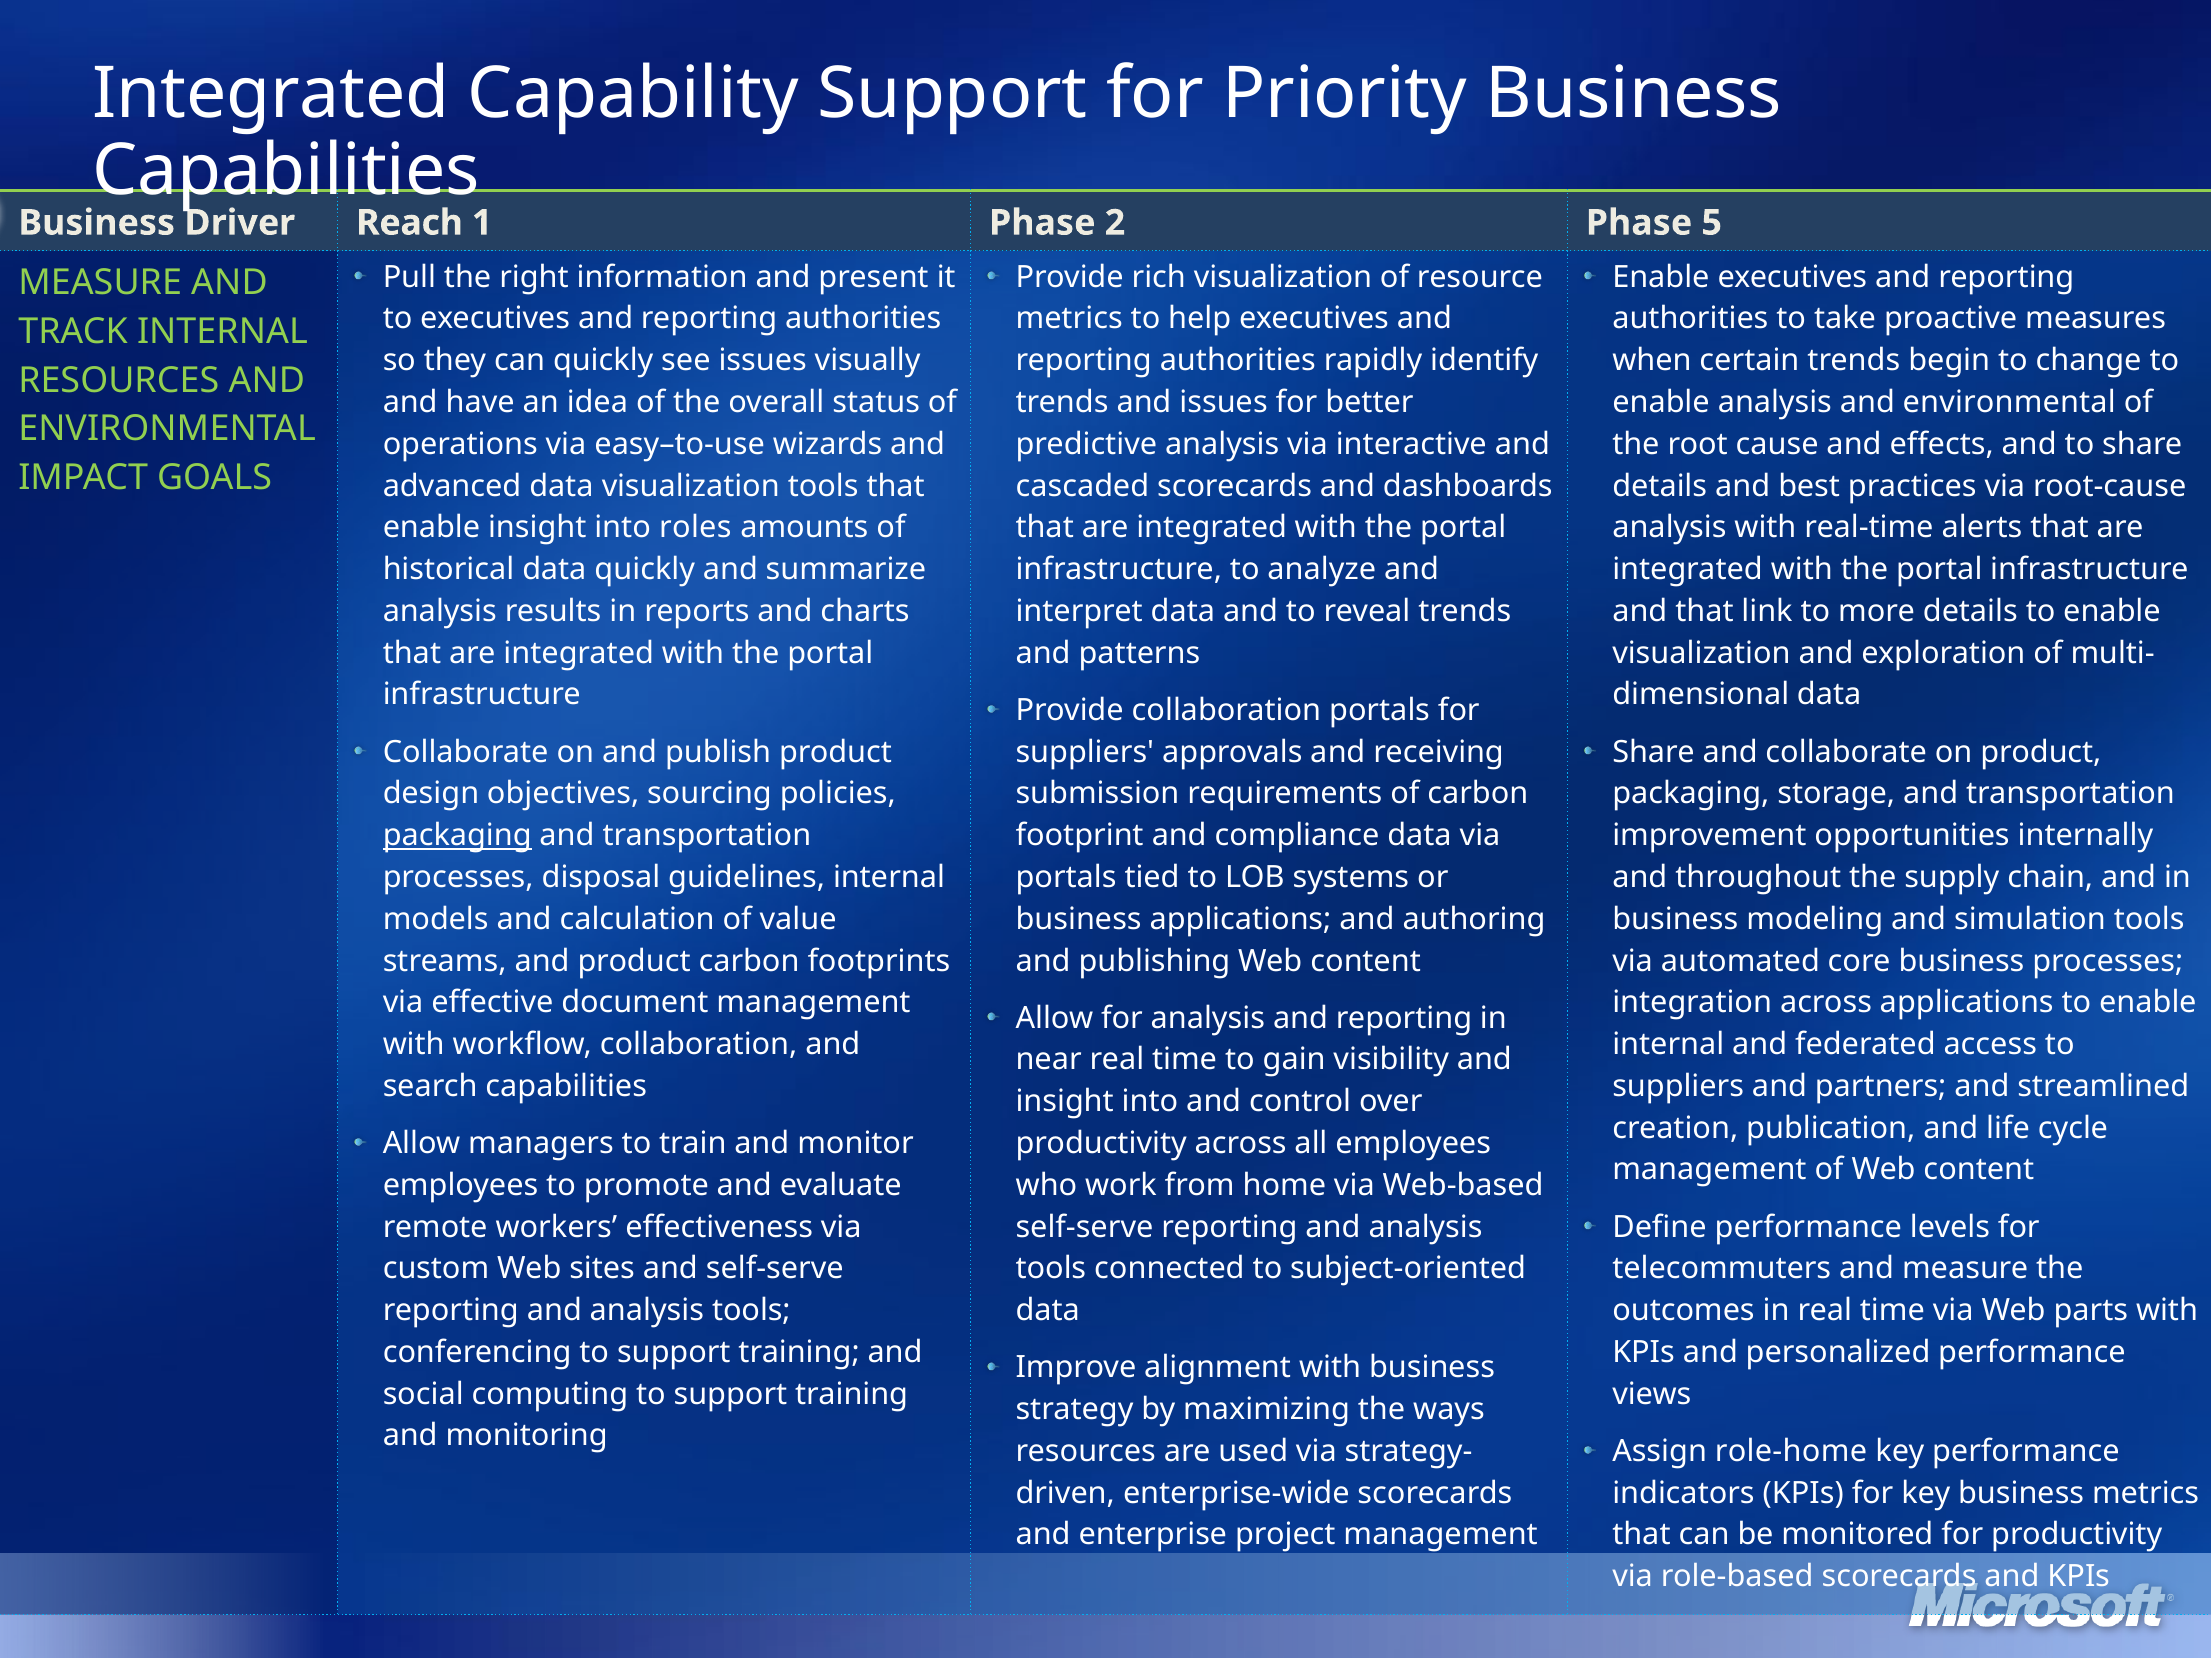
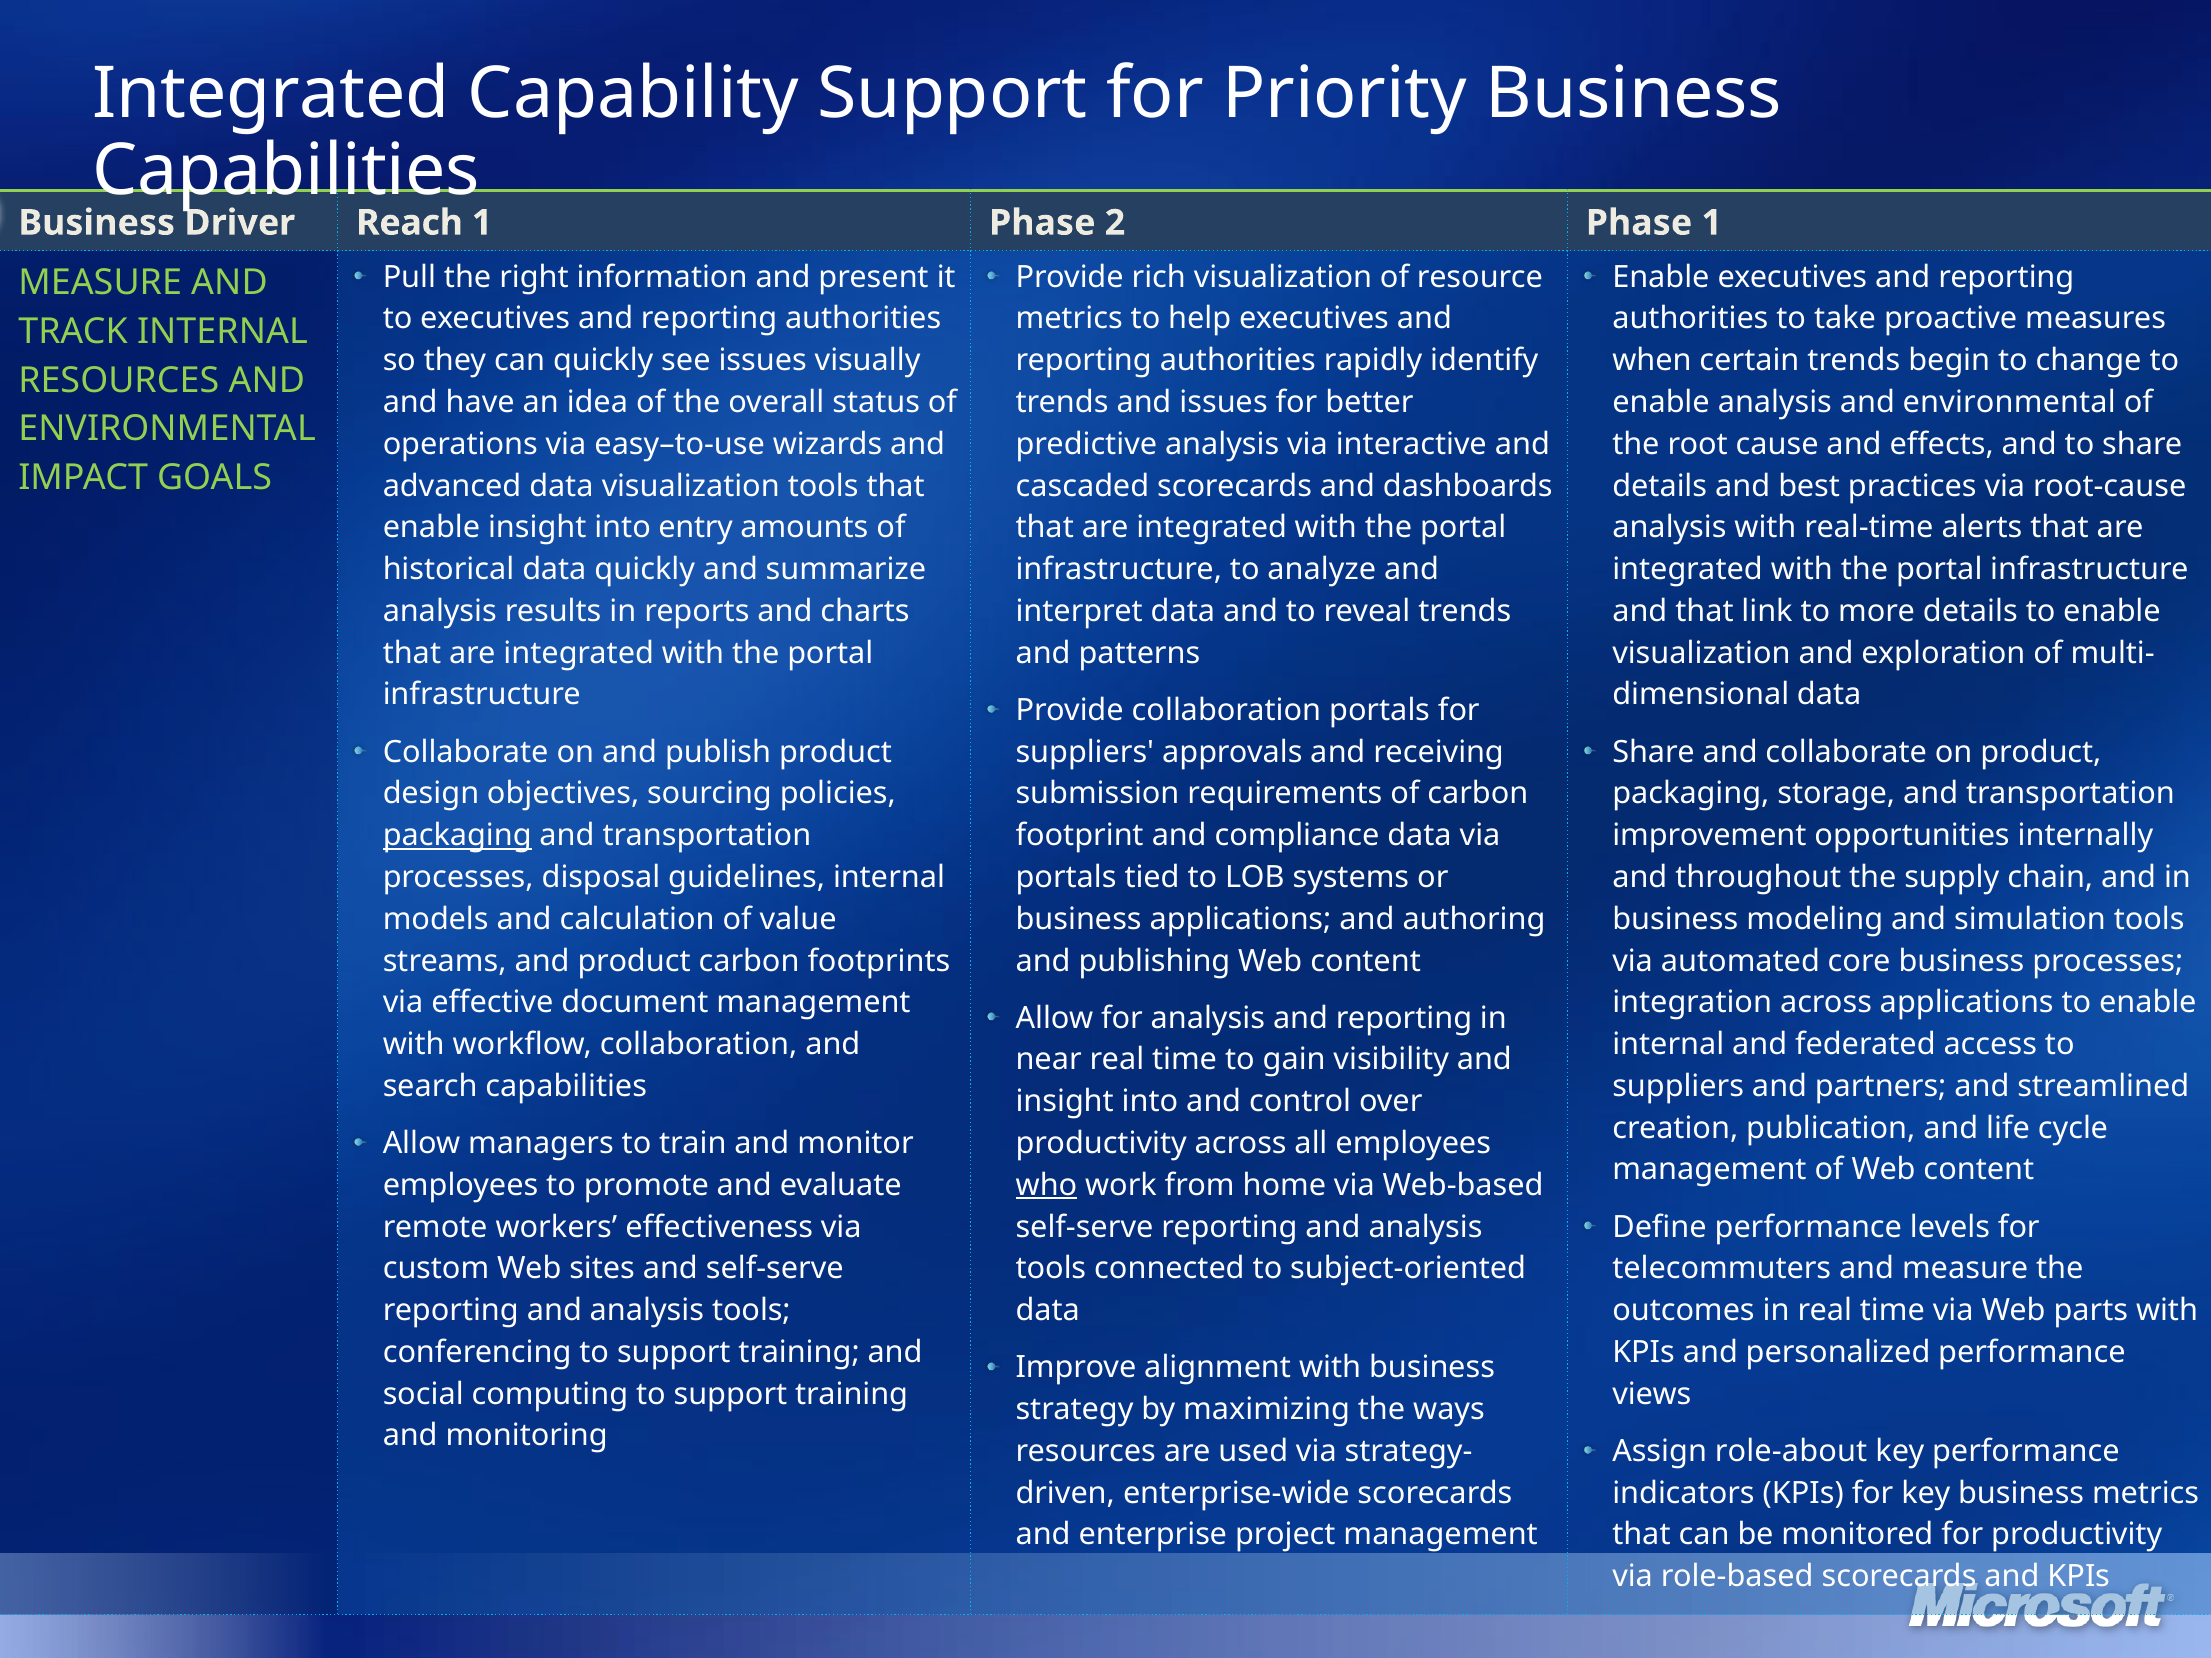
Phase 5: 5 -> 1 (1712, 223)
roles: roles -> entry (696, 528)
who underline: none -> present (1046, 1185)
role-home: role-home -> role-about (1791, 1451)
